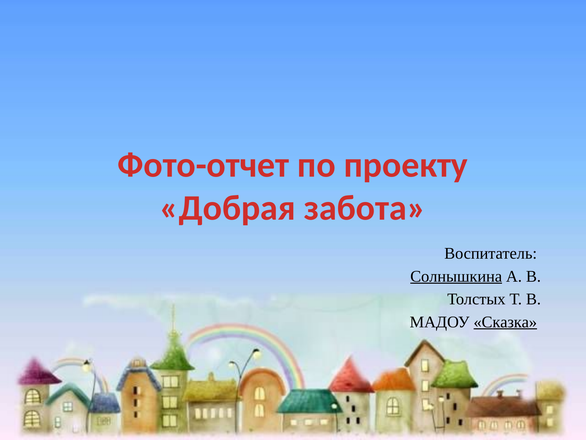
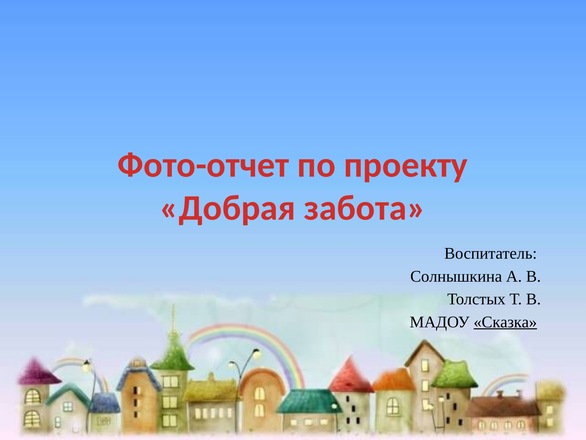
Солнышкина underline: present -> none (456, 276)
